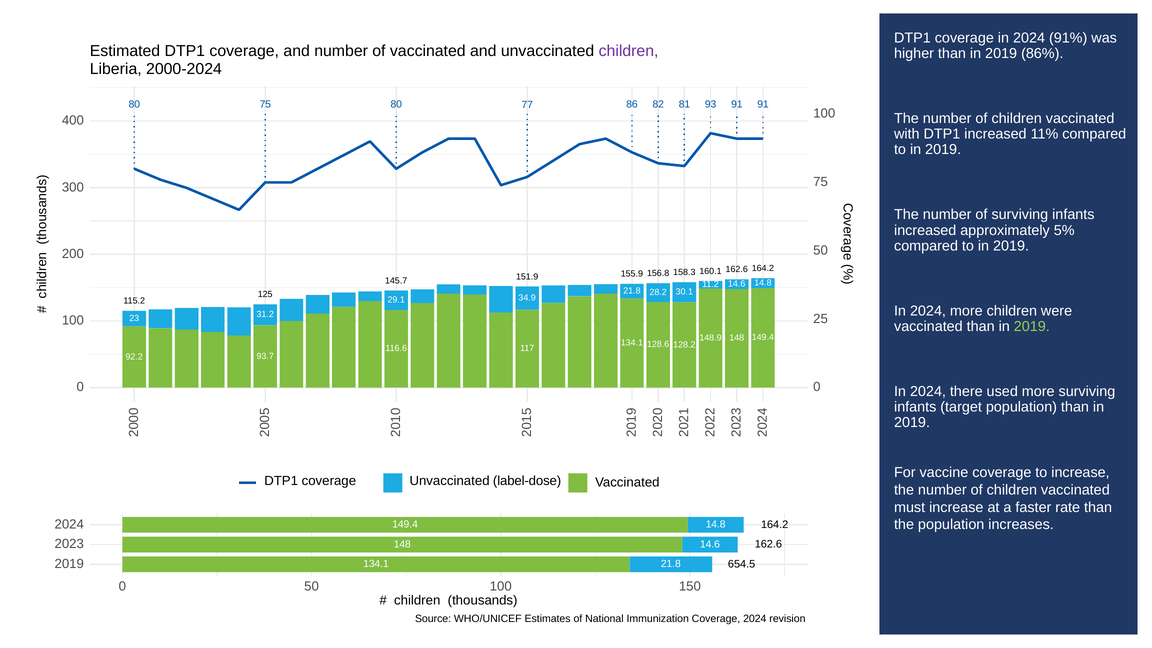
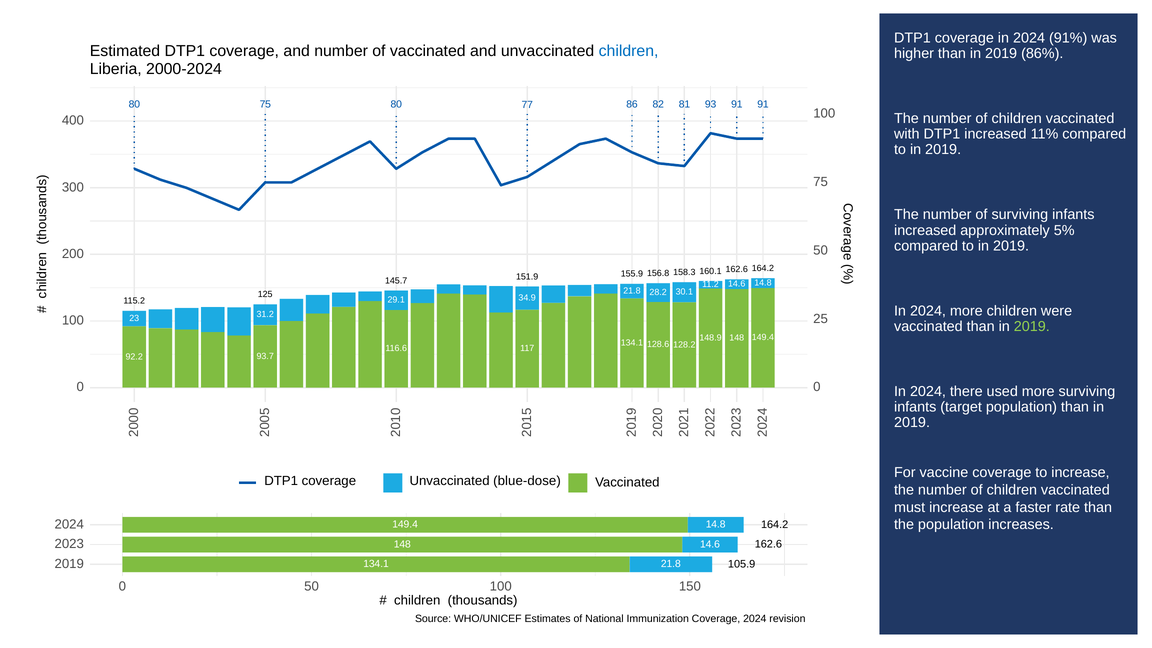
children colour: purple -> blue (629, 51)
label-dose: label-dose -> blue-dose (527, 481)
654.5: 654.5 -> 105.9 (742, 564)
